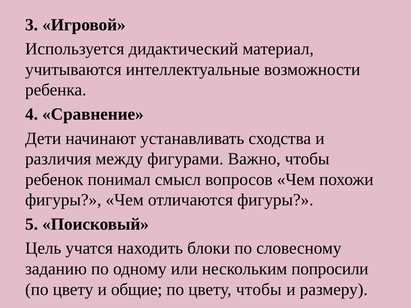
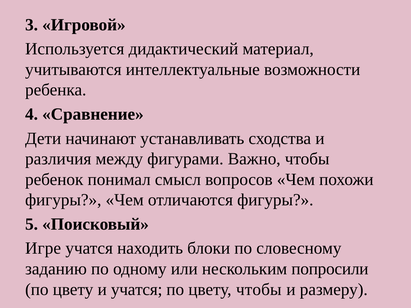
Цель: Цель -> Игре (43, 249)
и общие: общие -> учатся (137, 290)
